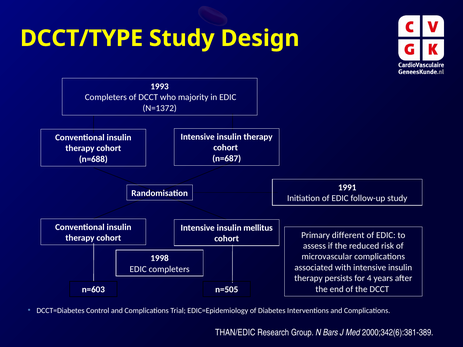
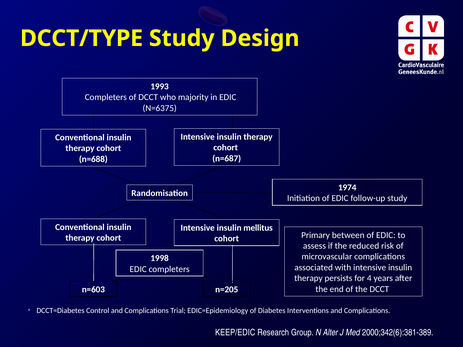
N=1372: N=1372 -> N=6375 (160, 108)
1991: 1991 -> 1974 (347, 188)
different: different -> between (348, 235)
n=505: n=505 -> n=205 (227, 290)
THAN/EDIC: THAN/EDIC -> KEEP/EDIC (235, 333)
Bars: Bars -> Alter (330, 333)
